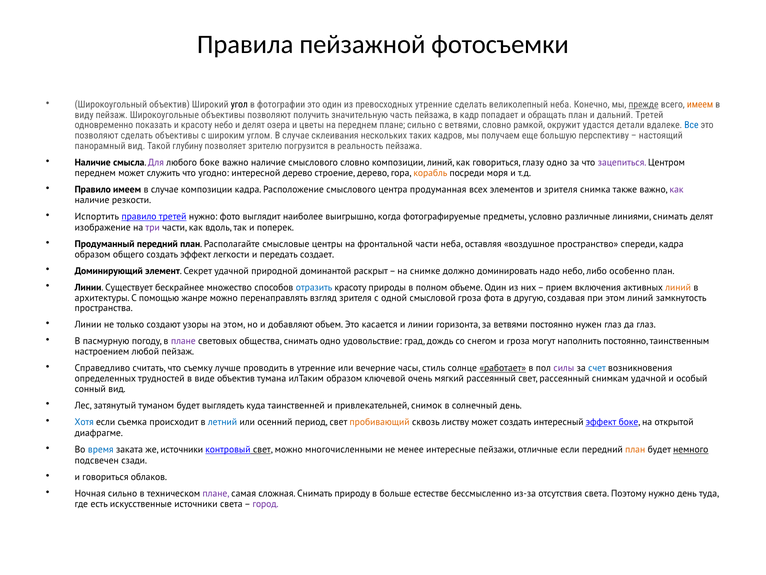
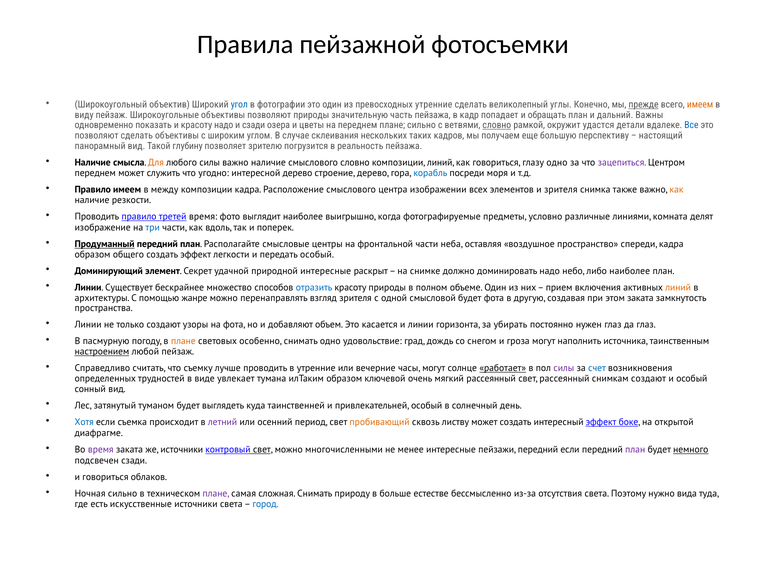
угол colour: black -> blue (239, 104)
великолепный неба: неба -> углы (561, 104)
позволяют получить: получить -> природы (311, 115)
дальний Третей: Третей -> Важны (649, 115)
красоту небо: небо -> надо (224, 125)
и делят: делят -> сзади (254, 125)
словно underline: none -> present (497, 125)
Для colour: purple -> orange (156, 162)
любого боке: боке -> силы (210, 162)
корабль colour: orange -> blue (430, 173)
случае: случае -> между (165, 189)
продуманная: продуманная -> изображении (438, 189)
как colour: purple -> orange (677, 189)
Испортить: Испортить -> Проводить (97, 216)
третей нужно: нужно -> время (203, 216)
линиями снимать: снимать -> комната (670, 216)
три colour: purple -> blue (153, 227)
Продуманный underline: none -> present (105, 244)
передать создает: создает -> особый (317, 254)
природной доминантой: доминантой -> интересные (326, 271)
либо особенно: особенно -> наиболее (630, 271)
смысловой гроза: гроза -> будет (470, 298)
этом линий: линий -> заката (640, 298)
на этом: этом -> фота (234, 324)
за ветвями: ветвями -> убирать (510, 324)
плане colour: purple -> orange (183, 341)
общества: общества -> особенно (261, 341)
наполнить постоянно: постоянно -> источника (626, 341)
настроением underline: none -> present (102, 351)
часы стиль: стиль -> могут (434, 368)
виде объектив: объектив -> увлекает (236, 378)
снимкам удачной: удачной -> создают (649, 378)
привлекательней снимок: снимок -> особый (427, 405)
летний colour: blue -> purple (222, 422)
время colour: blue -> purple (101, 449)
пейзажи отличные: отличные -> передний (538, 449)
план colour: orange -> purple (635, 449)
нужно день: день -> вида (687, 493)
город colour: purple -> blue (266, 504)
